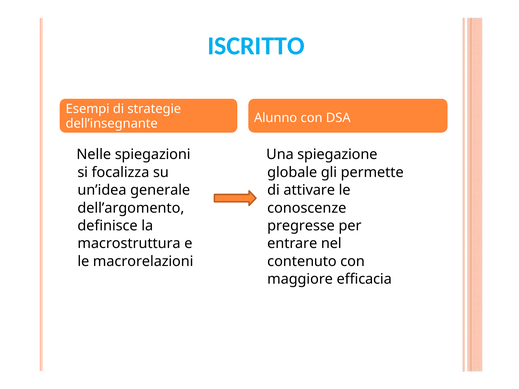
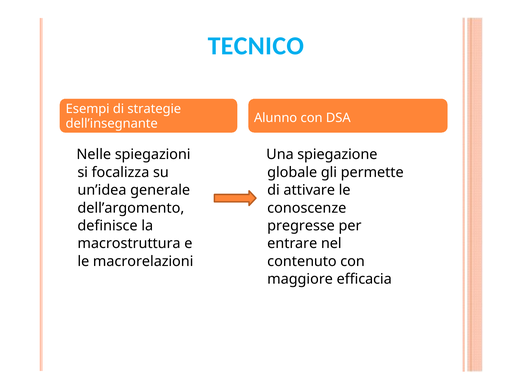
ISCRITTO: ISCRITTO -> TECNICO (256, 46)
